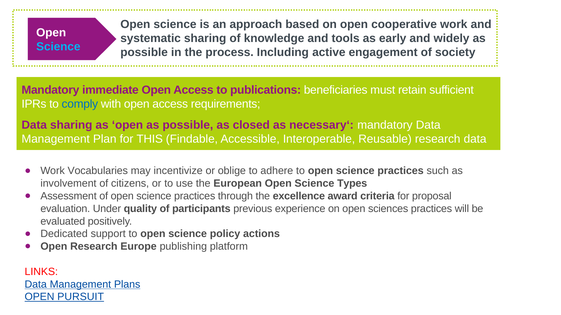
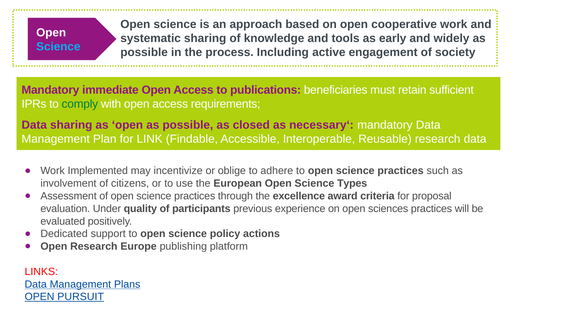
comply colour: blue -> green (80, 104)
THIS: THIS -> LINK (150, 139)
Vocabularies: Vocabularies -> Implemented (98, 171)
